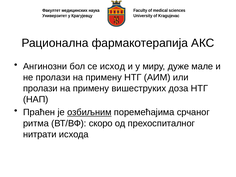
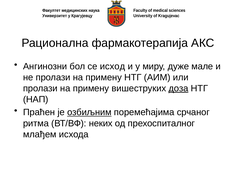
доза underline: none -> present (178, 88)
скоро: скоро -> неких (101, 123)
нитрати: нитрати -> млађем (40, 134)
